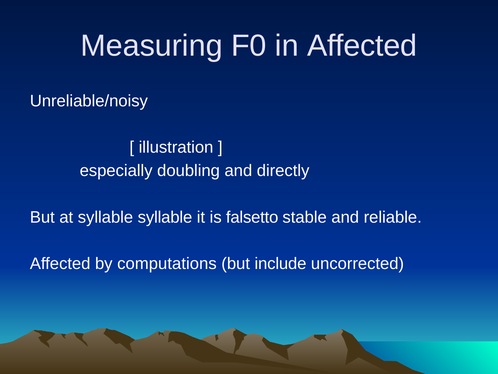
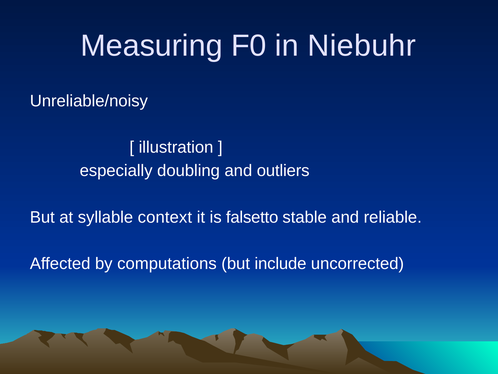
in Affected: Affected -> Niebuhr (362, 46)
directly: directly -> outliers (283, 170)
syllable syllable: syllable -> context (165, 217)
